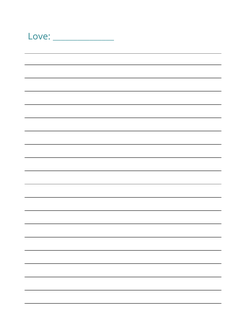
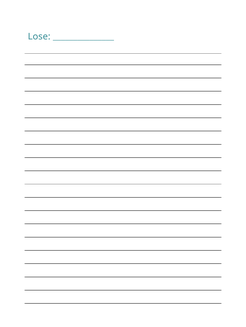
Love: Love -> Lose (39, 37)
